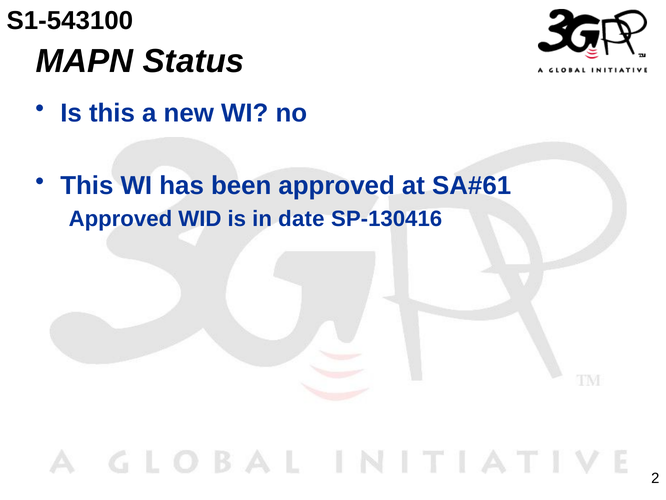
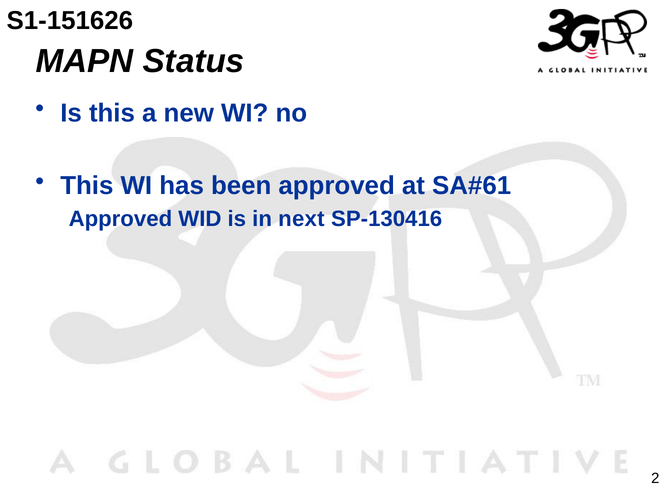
S1-543100: S1-543100 -> S1-151626 (70, 21)
date: date -> next (301, 219)
